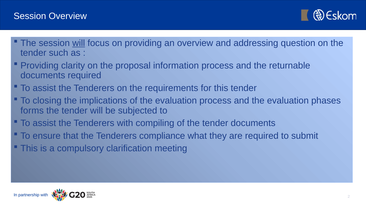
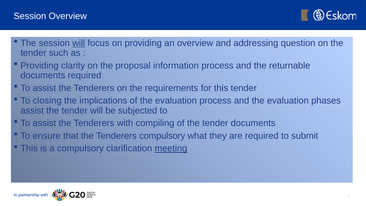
forms: forms -> assist (32, 110)
Tenderers compliance: compliance -> compulsory (162, 136)
meeting underline: none -> present (171, 148)
